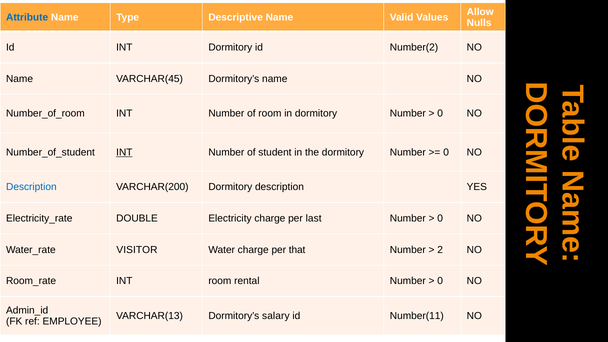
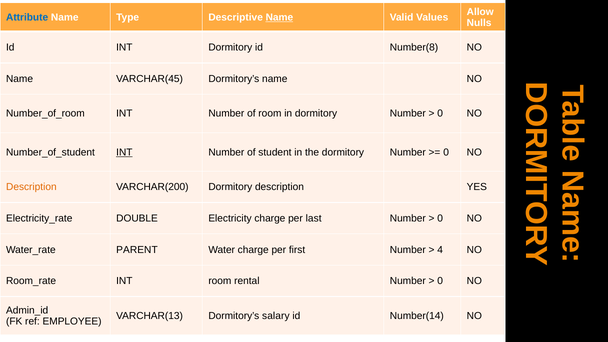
Name underline: none -> present (279, 17)
Number(2: Number(2 -> Number(8 (414, 47)
Description colour: blue -> orange (31, 187)
VISITOR: VISITOR -> PARENT (137, 250)
that: that -> first (297, 250)
2: 2 -> 4 (440, 250)
Number(11: Number(11 -> Number(14 (417, 316)
